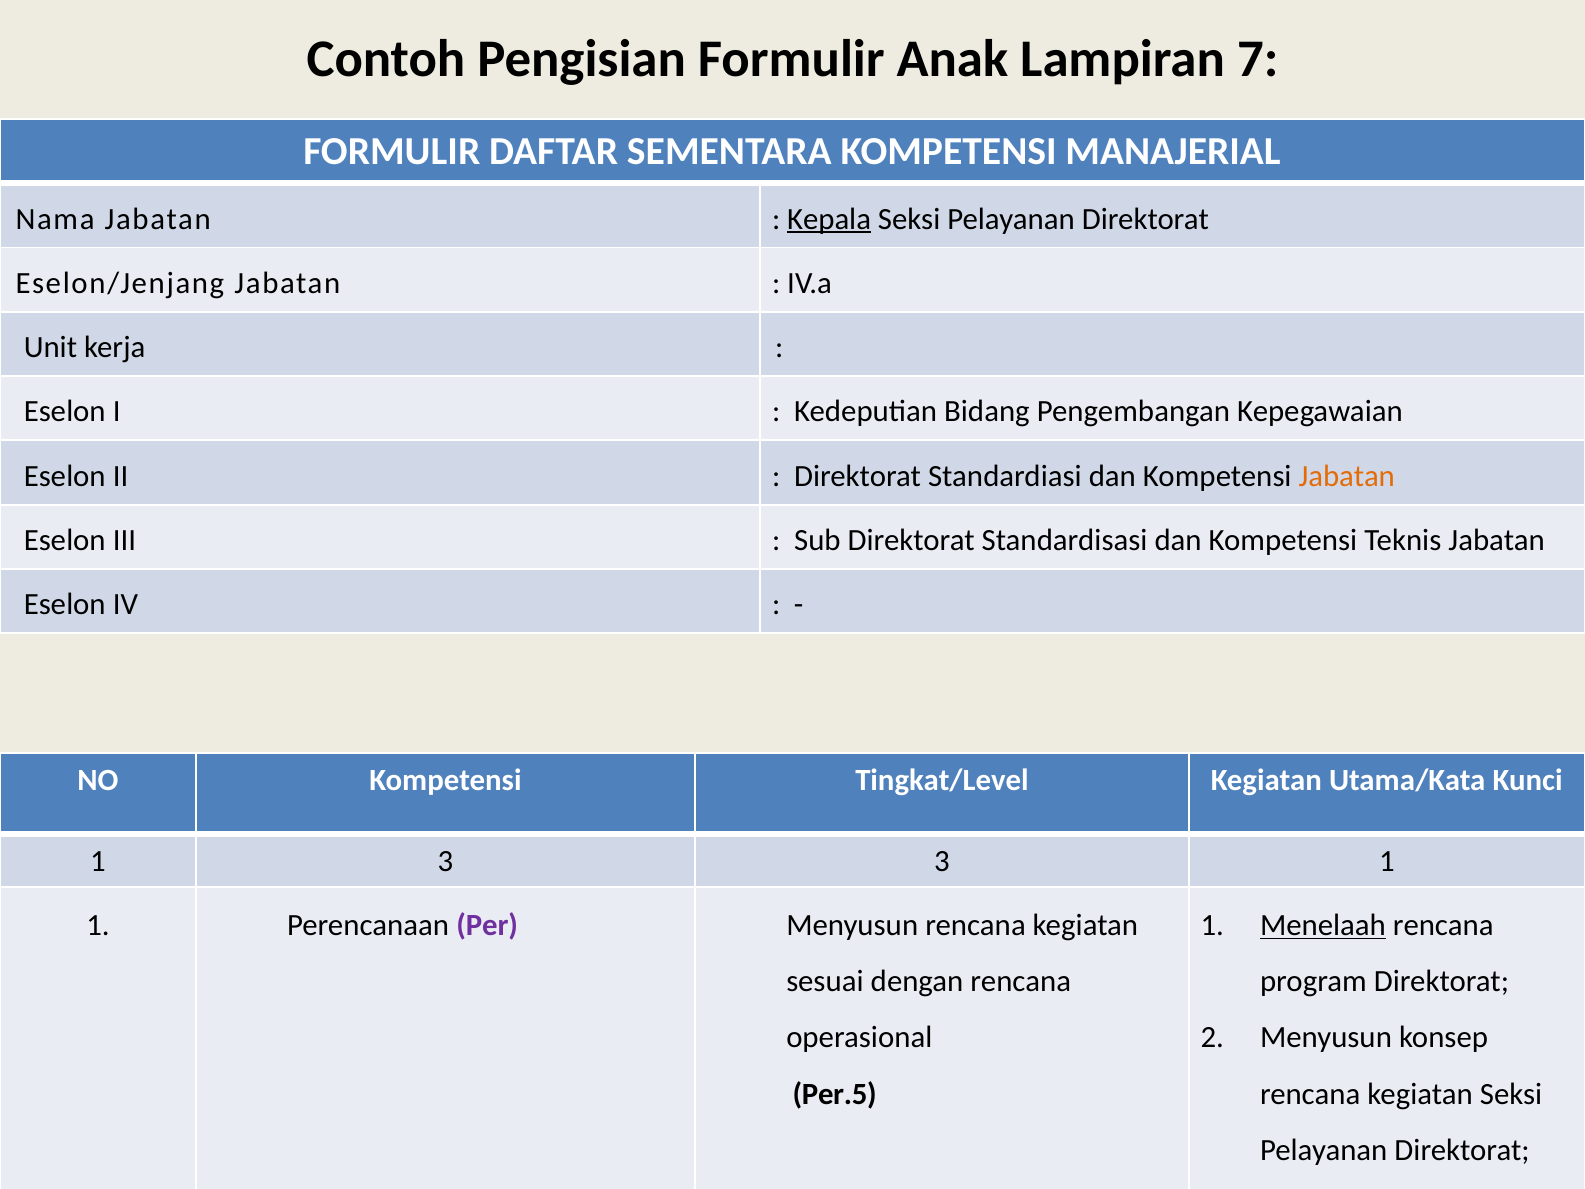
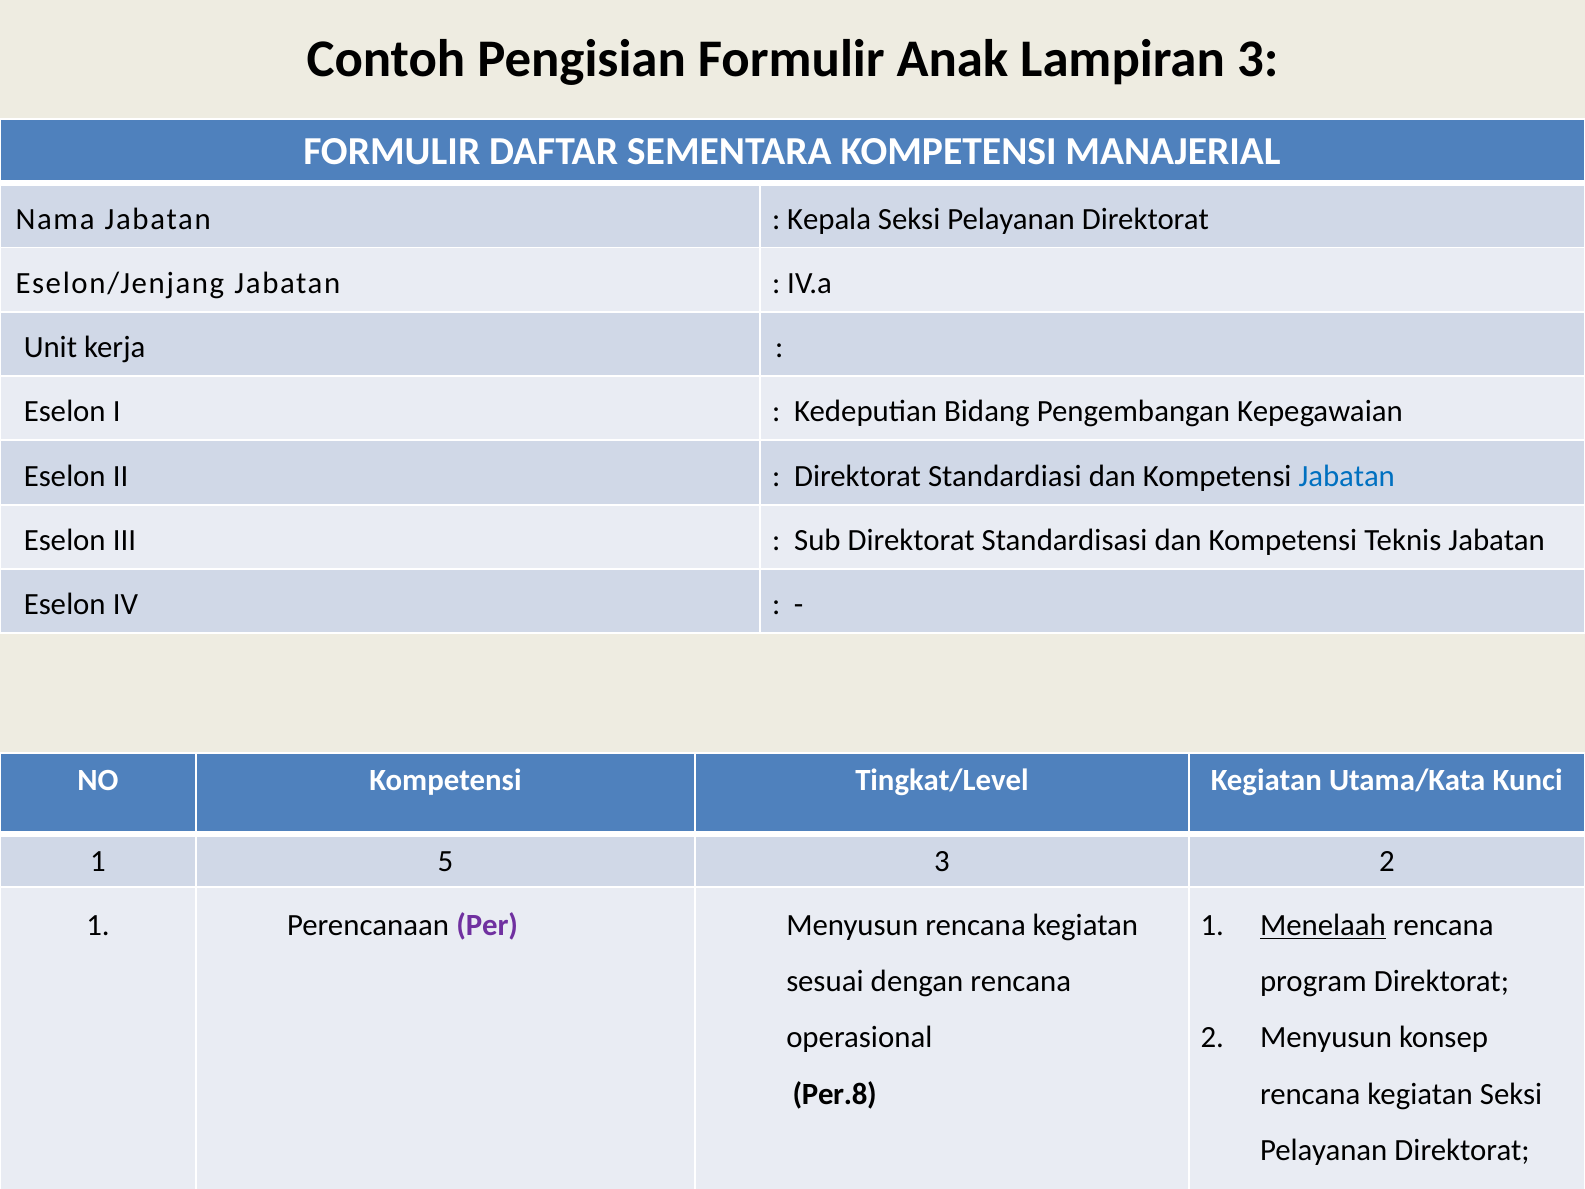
Lampiran 7: 7 -> 3 (1258, 59)
Kepala underline: present -> none (829, 219)
Jabatan colour: orange -> blue (1347, 476)
1 3: 3 -> 5 (446, 861)
3 1: 1 -> 2 (1387, 861)
Per.5: Per.5 -> Per.8 (835, 1094)
